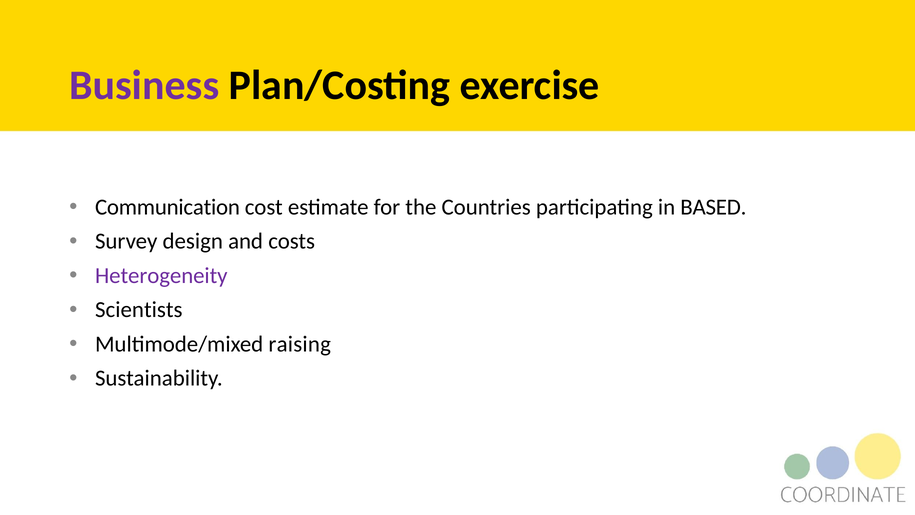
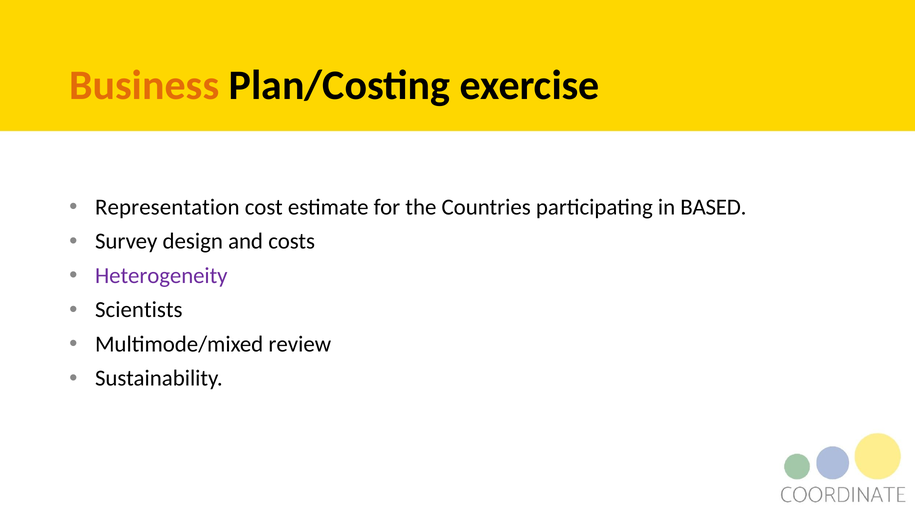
Business colour: purple -> orange (144, 85)
Communication: Communication -> Representation (167, 207)
raising: raising -> review (300, 344)
